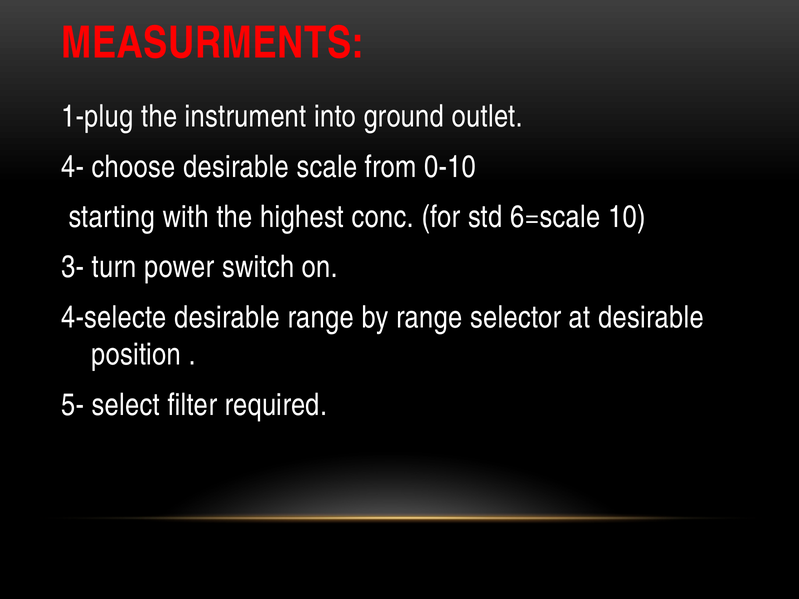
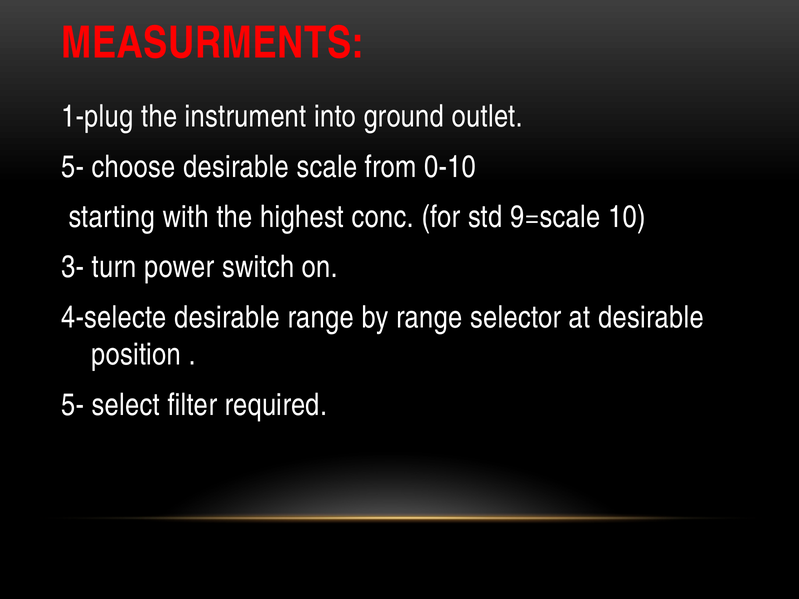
4-: 4- -> 5- (73, 167)
6=scale: 6=scale -> 9=scale (555, 217)
